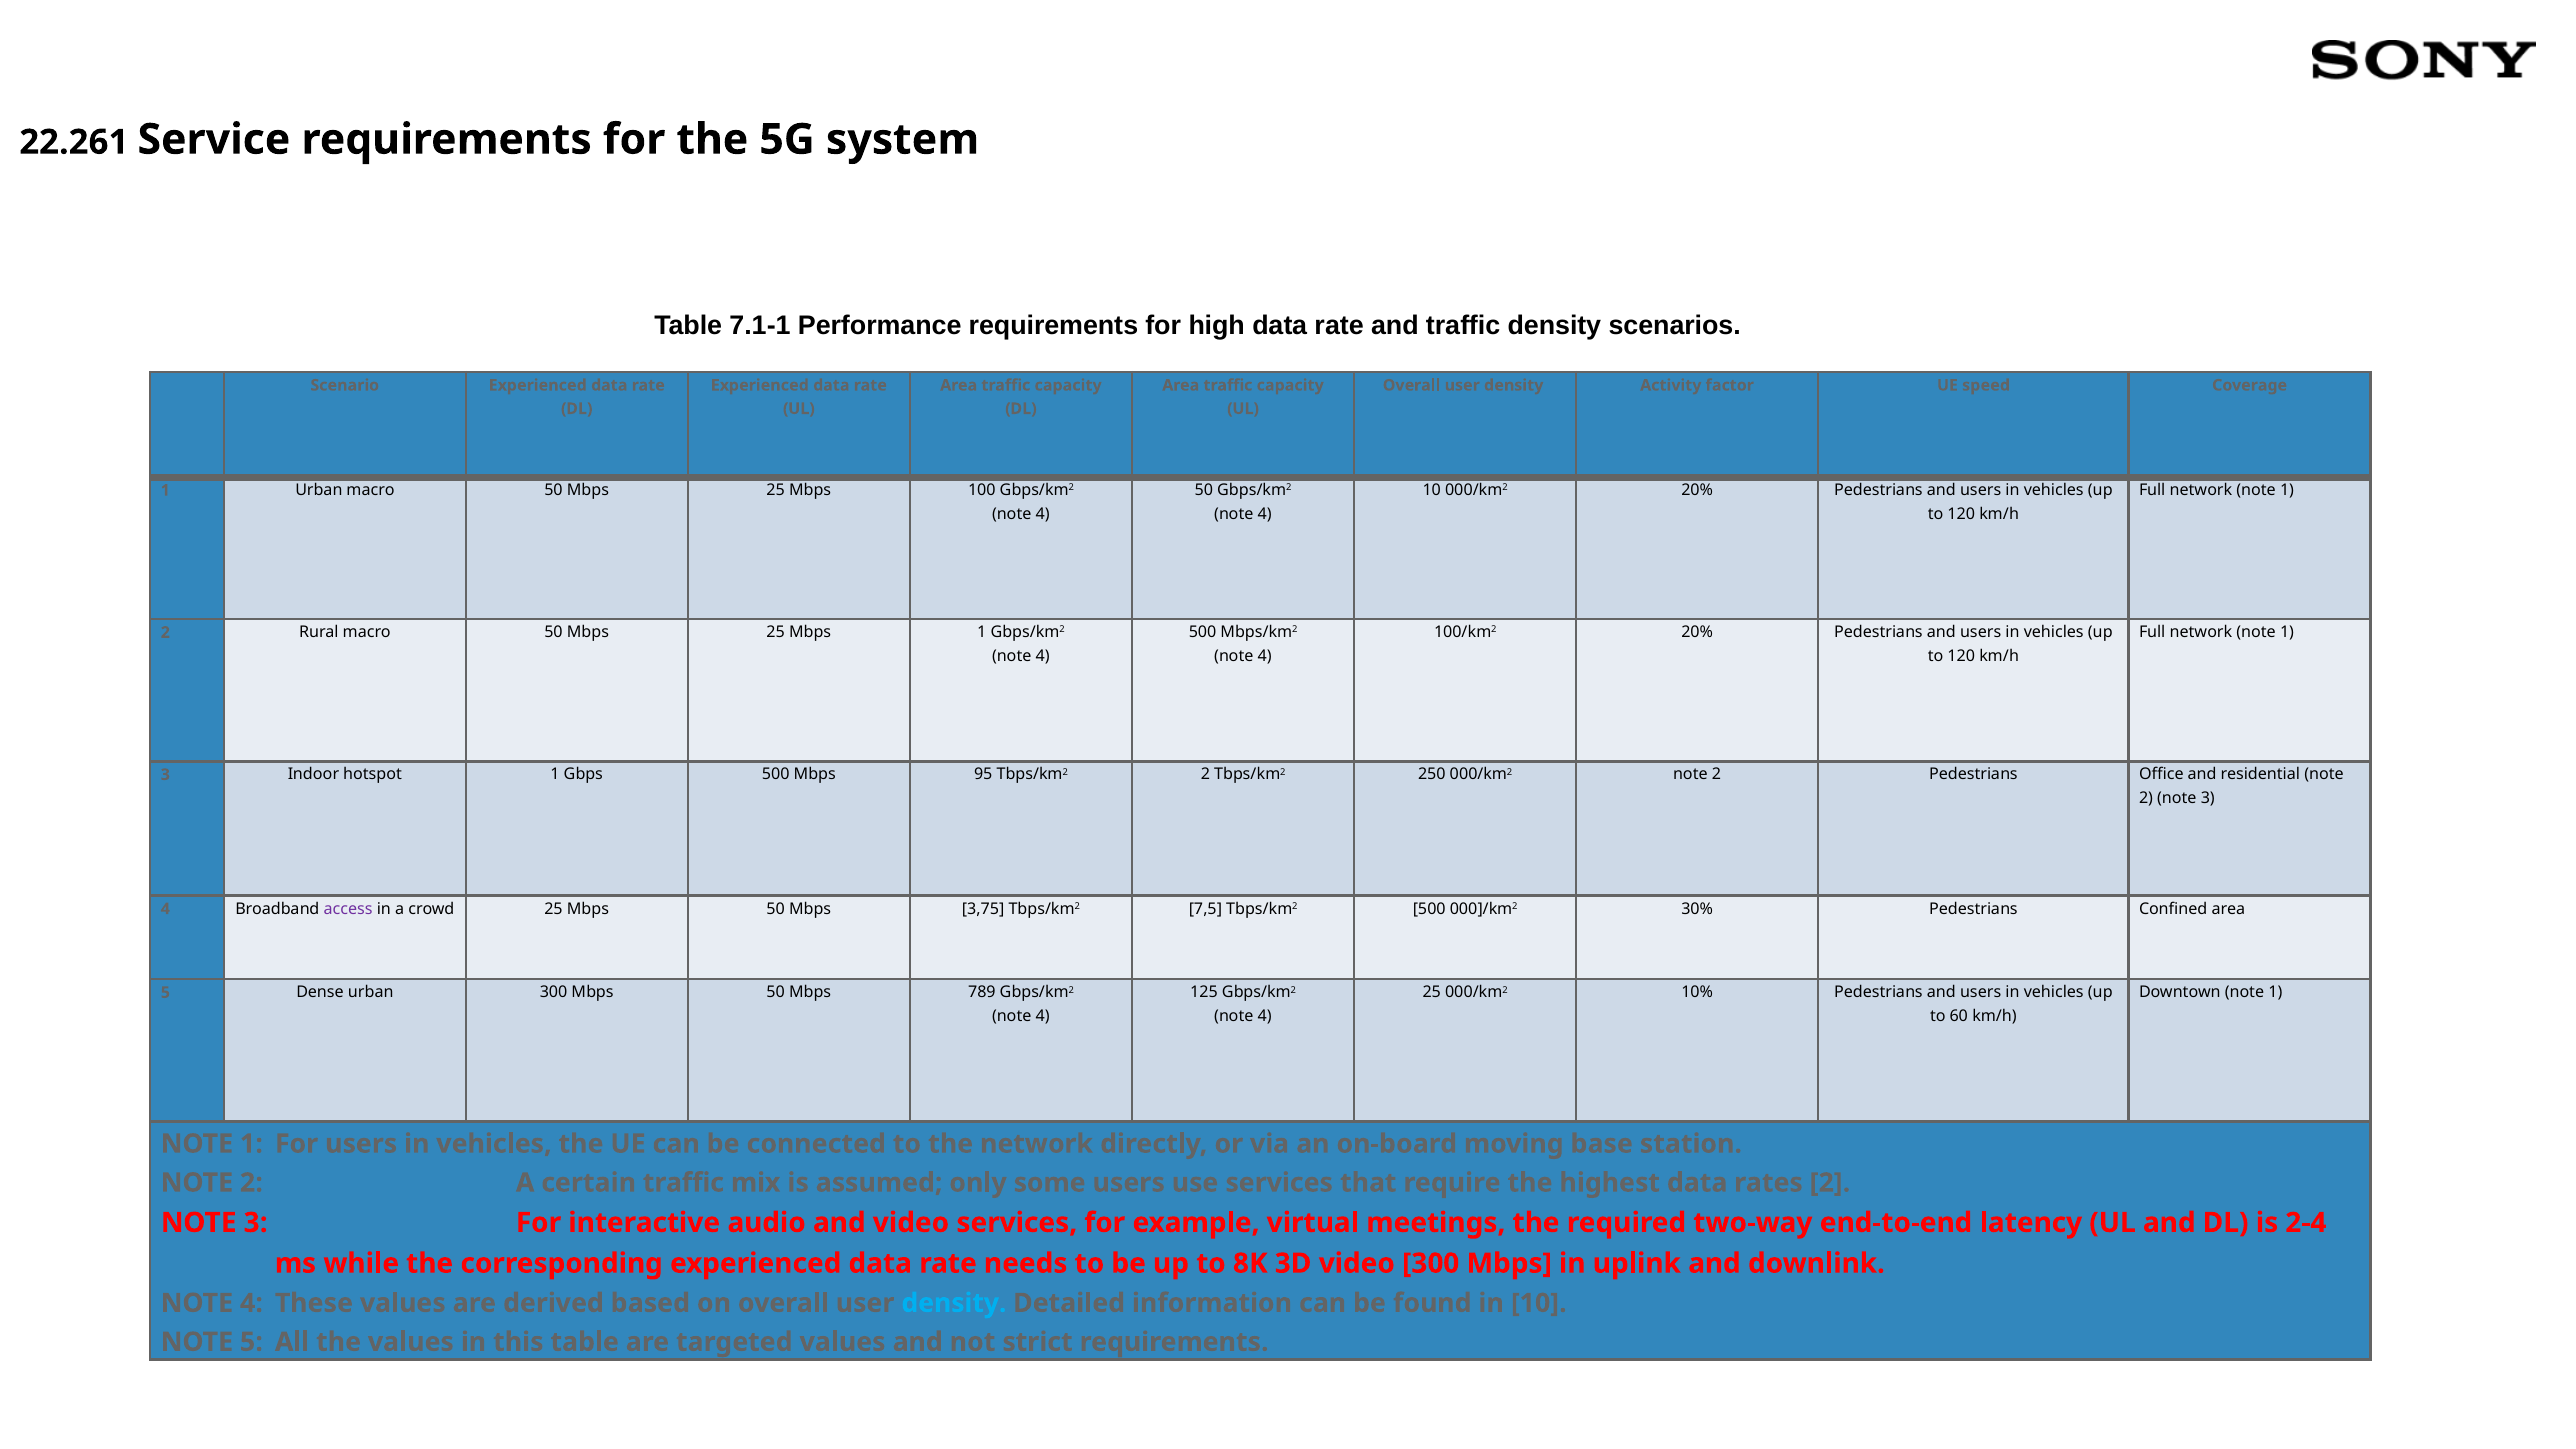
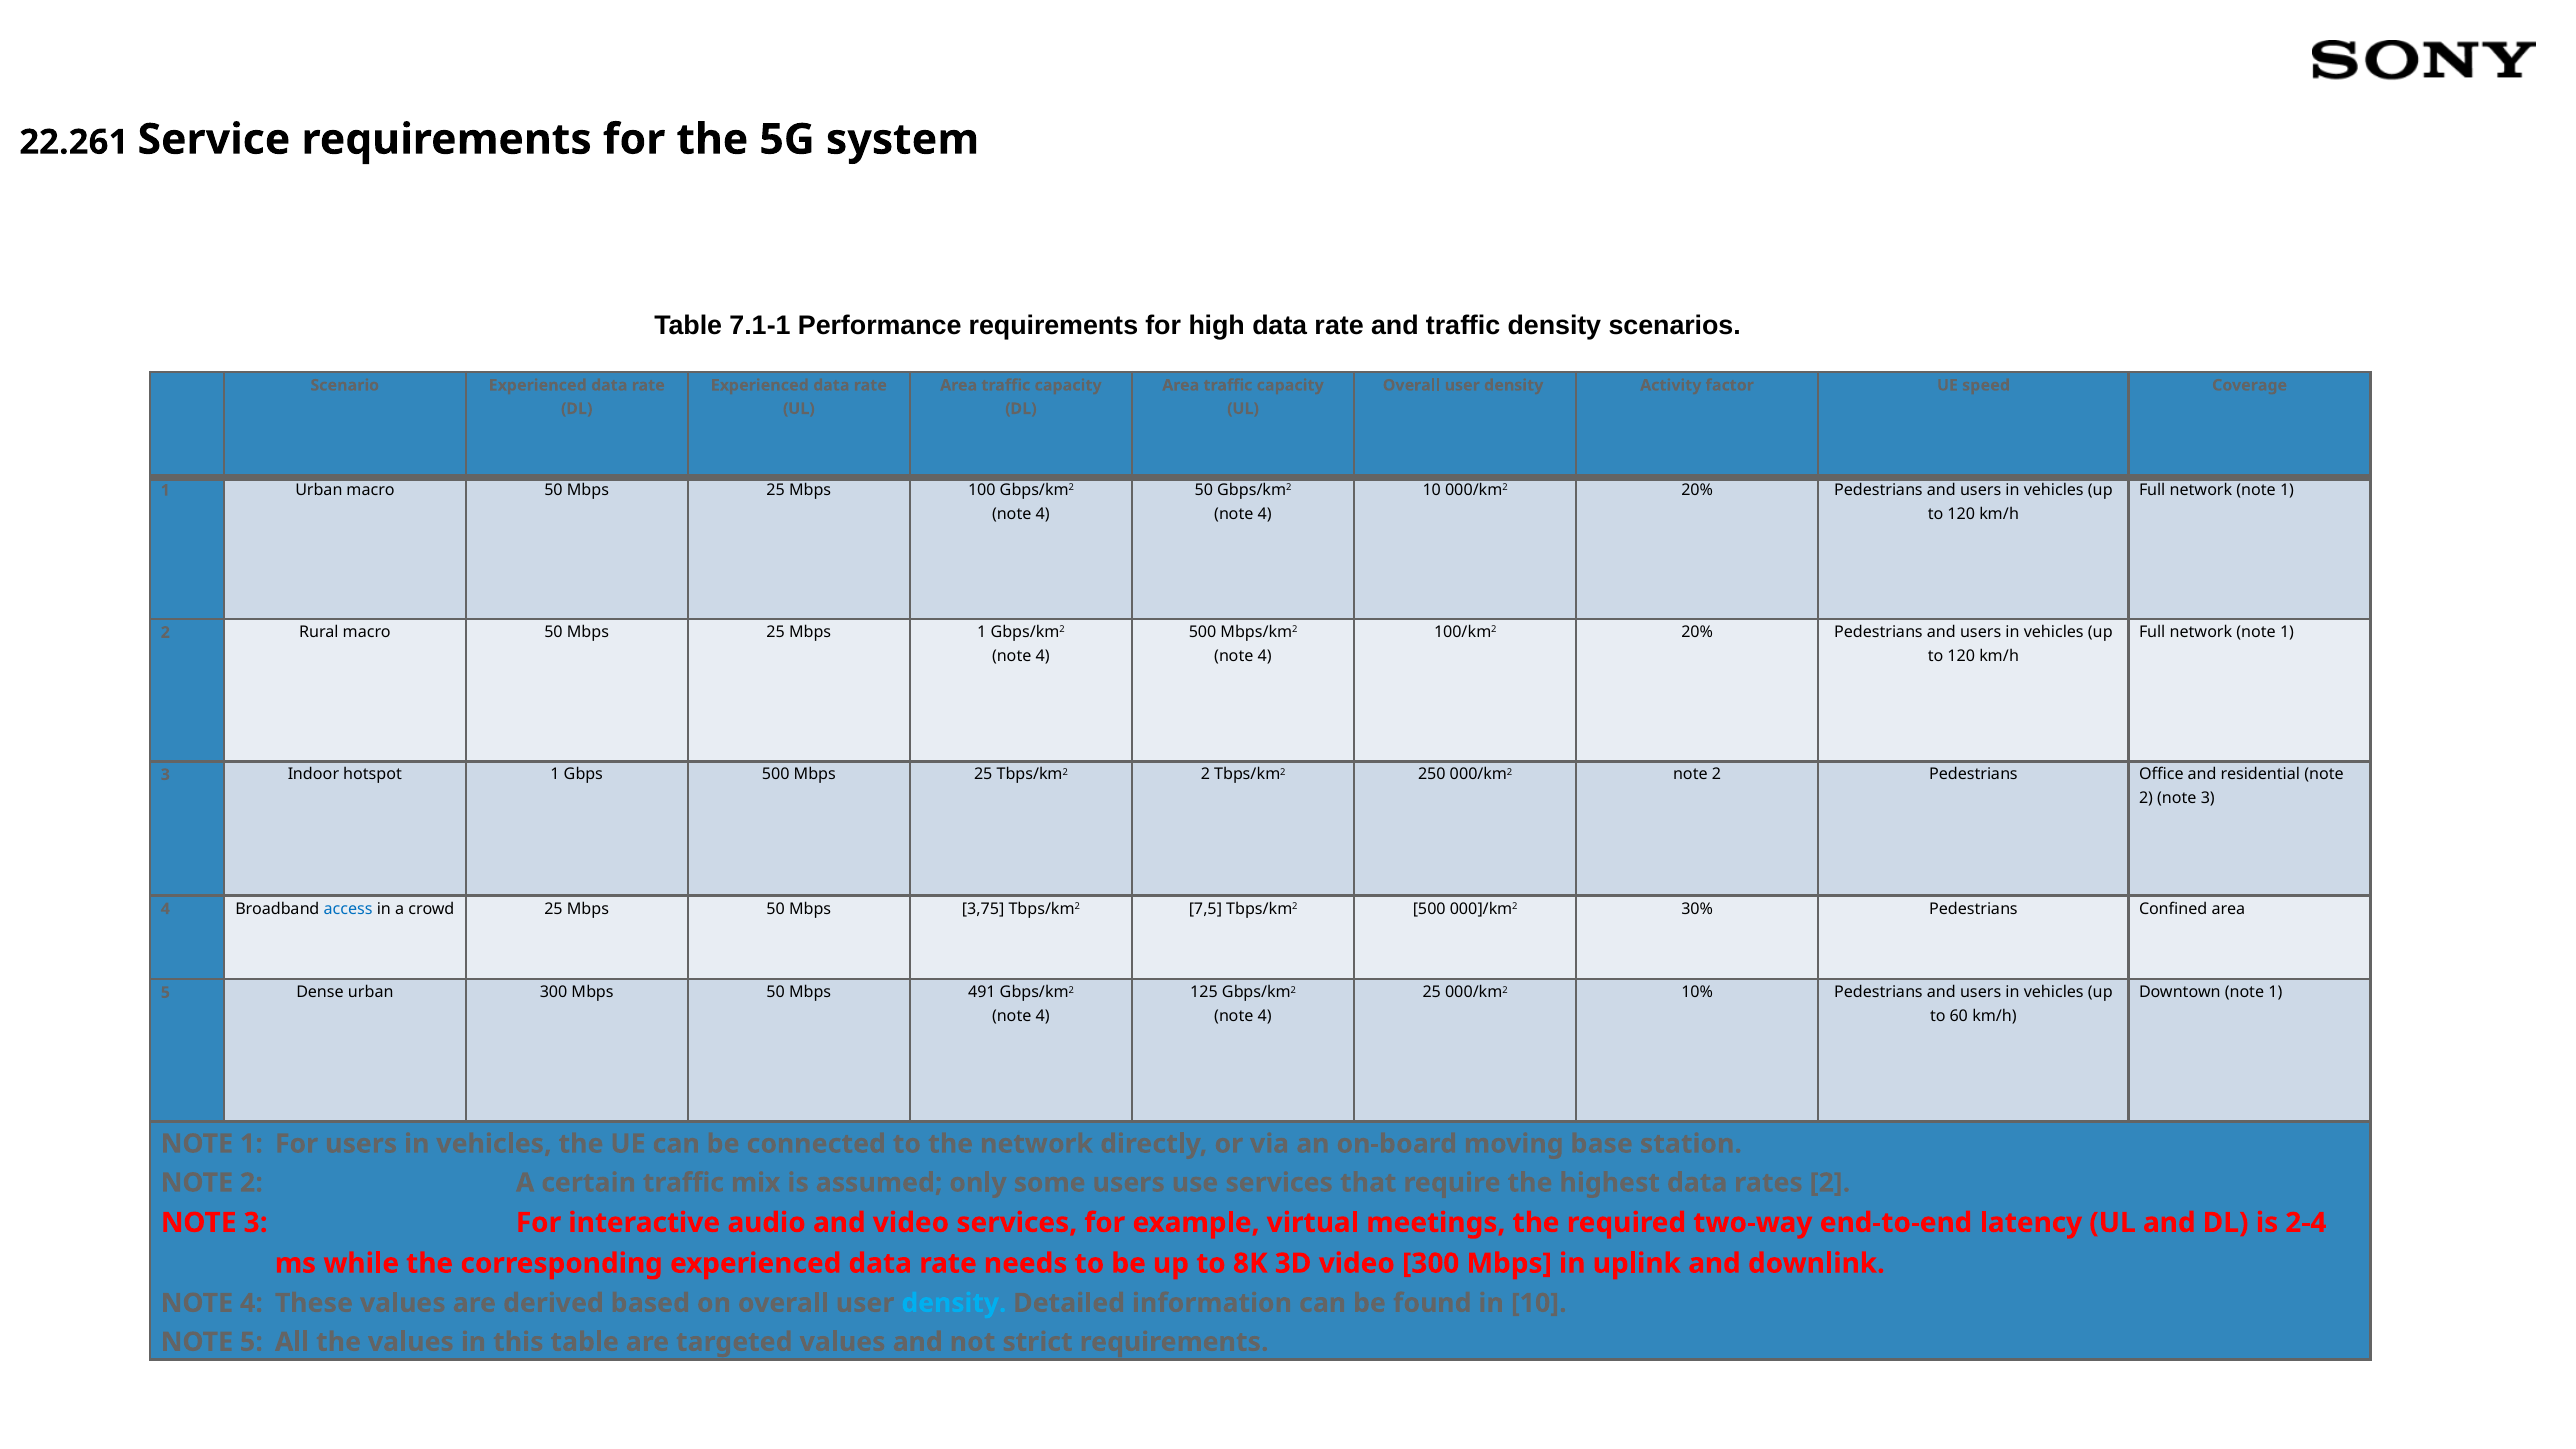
500 Mbps 95: 95 -> 25 (983, 775)
access colour: purple -> blue (348, 909)
789: 789 -> 491 (982, 993)
